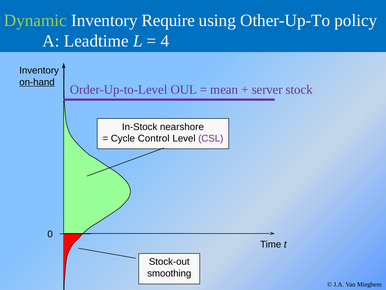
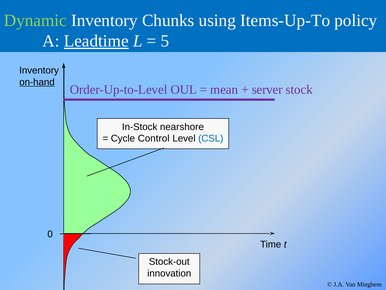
Require: Require -> Chunks (168, 20)
Other-Up-To: Other-Up-To -> Items-Up-To (285, 20)
Leadtime underline: none -> present (96, 41)
4: 4 -> 5 (165, 41)
CSL colour: purple -> blue (211, 138)
smoothing: smoothing -> innovation (169, 273)
